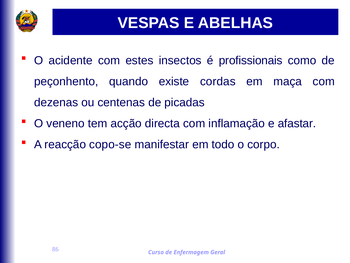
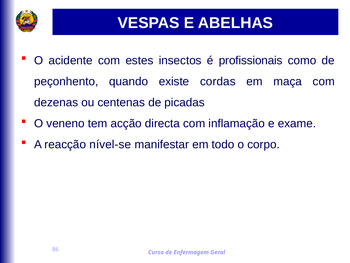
afastar: afastar -> exame (297, 123)
copo-se: copo-se -> nível-se (110, 144)
